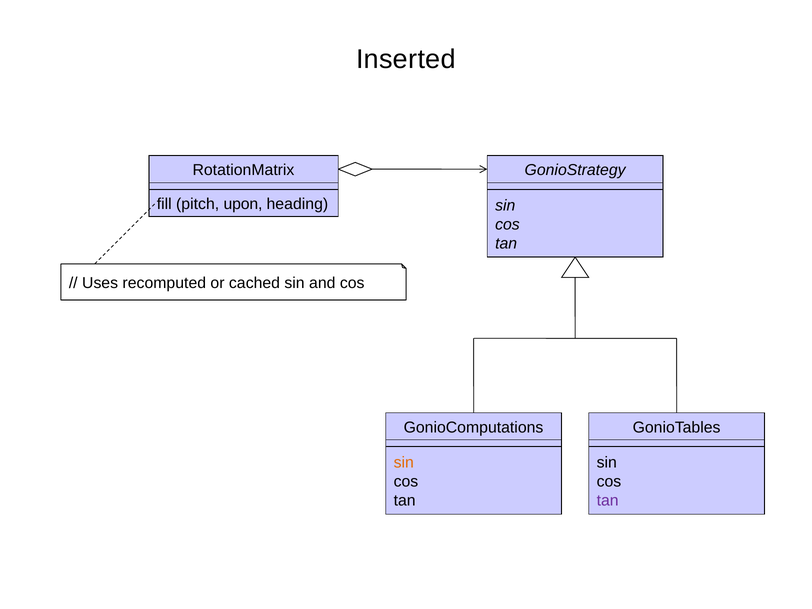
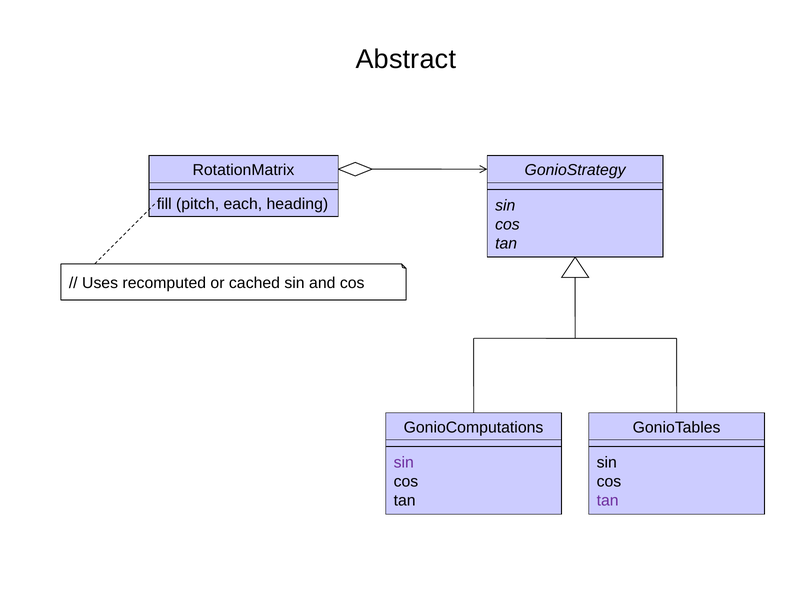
Inserted: Inserted -> Abstract (406, 59)
upon: upon -> each (243, 204)
sin colour: orange -> purple (404, 463)
